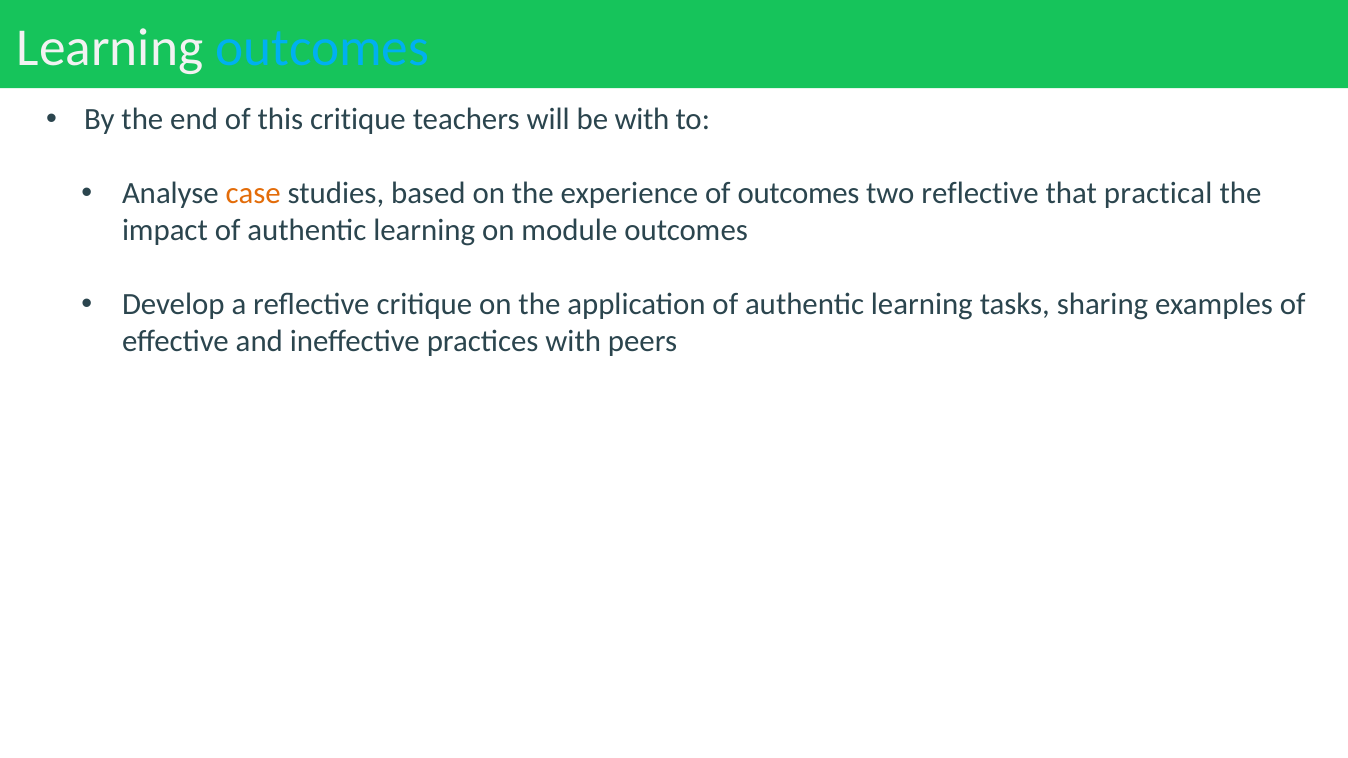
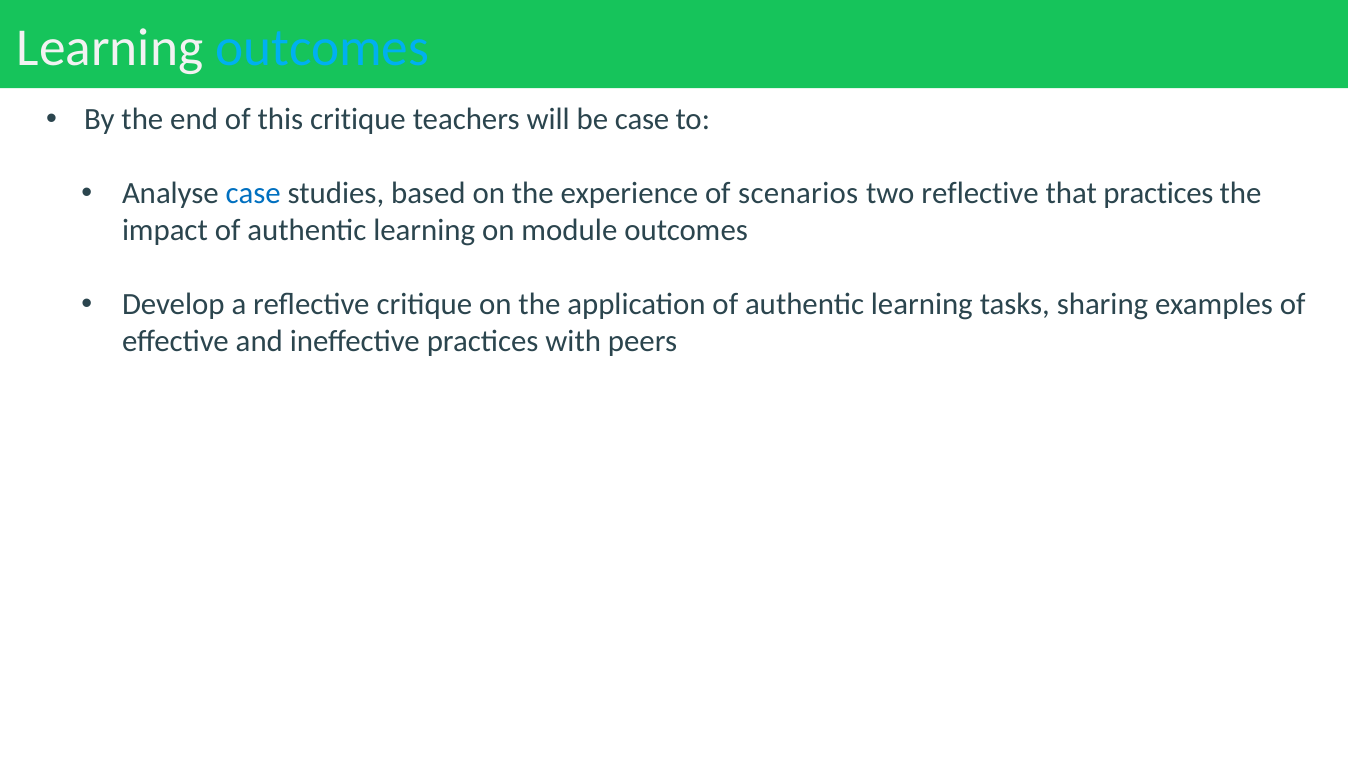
be with: with -> case (642, 119)
case colour: orange -> blue (253, 194)
of outcomes: outcomes -> scenarios (798, 194)
that practical: practical -> practices (1158, 194)
